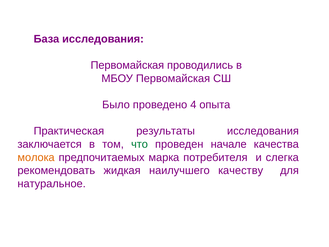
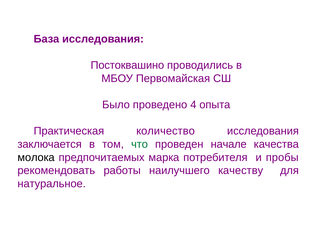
Первомайская: Первомайская -> Постоквашино (127, 65)
результаты: результаты -> количество (166, 131)
молока colour: orange -> black (36, 157)
слегка: слегка -> пробы (282, 157)
жидкая: жидкая -> работы (122, 170)
